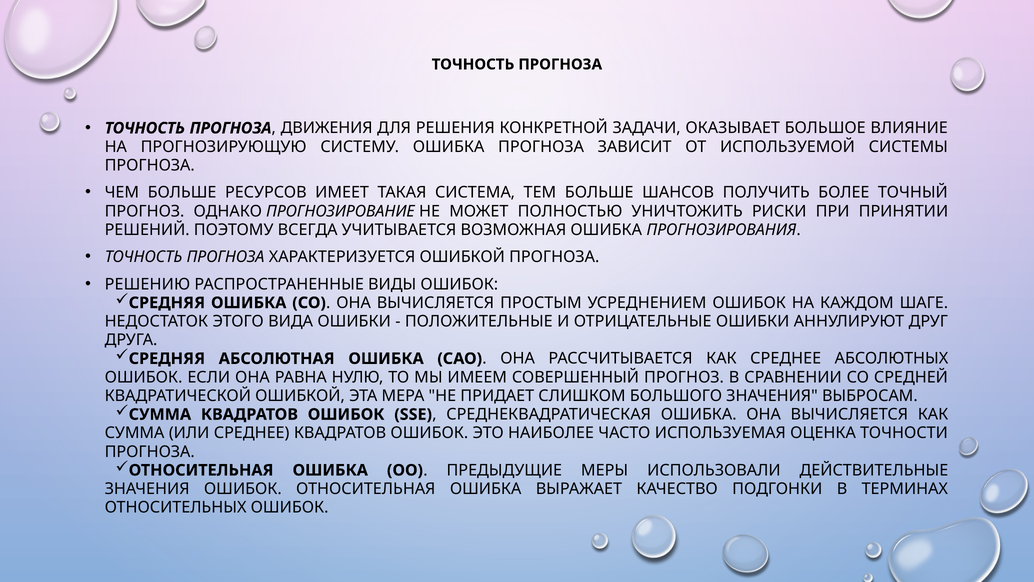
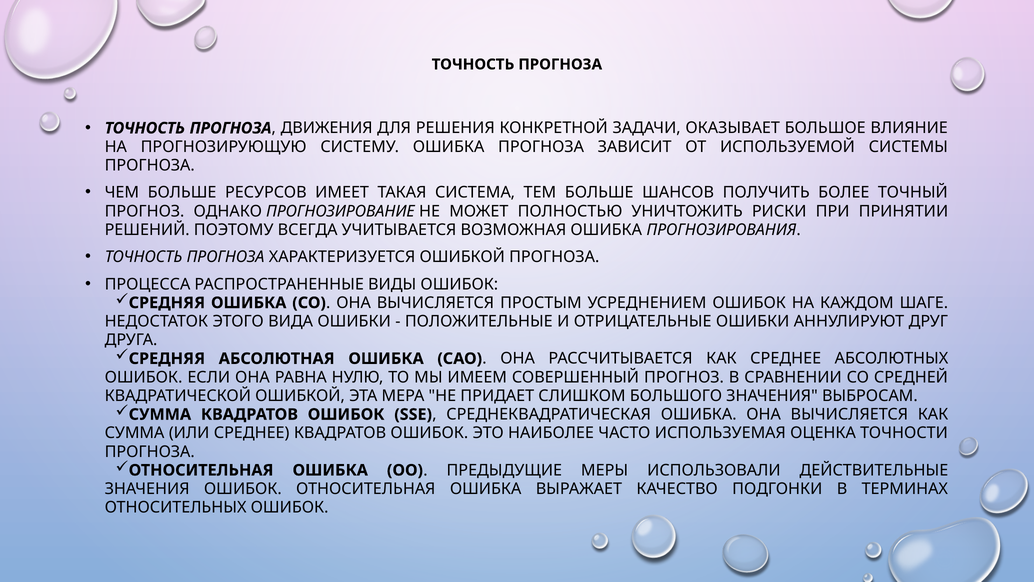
РЕШЕНИЮ: РЕШЕНИЮ -> ПРОЦЕССА (147, 284)
